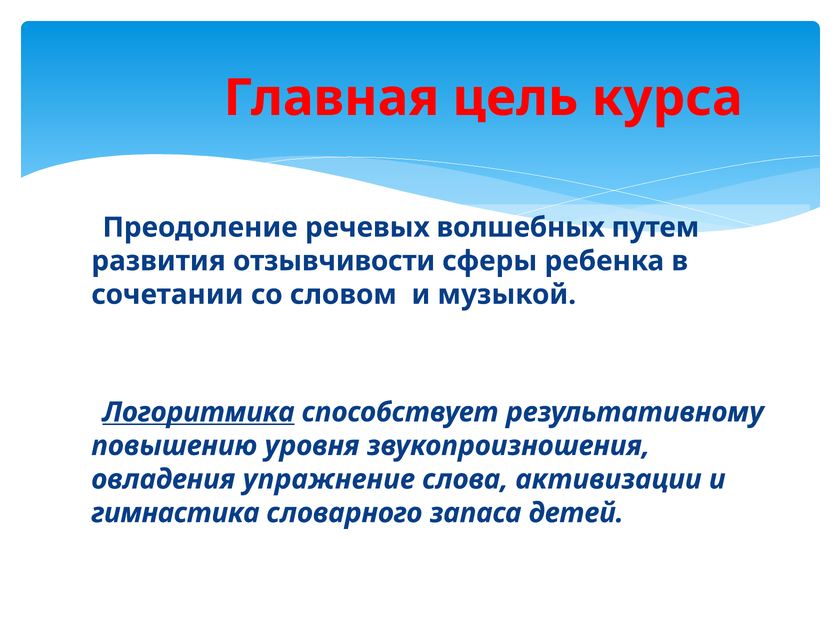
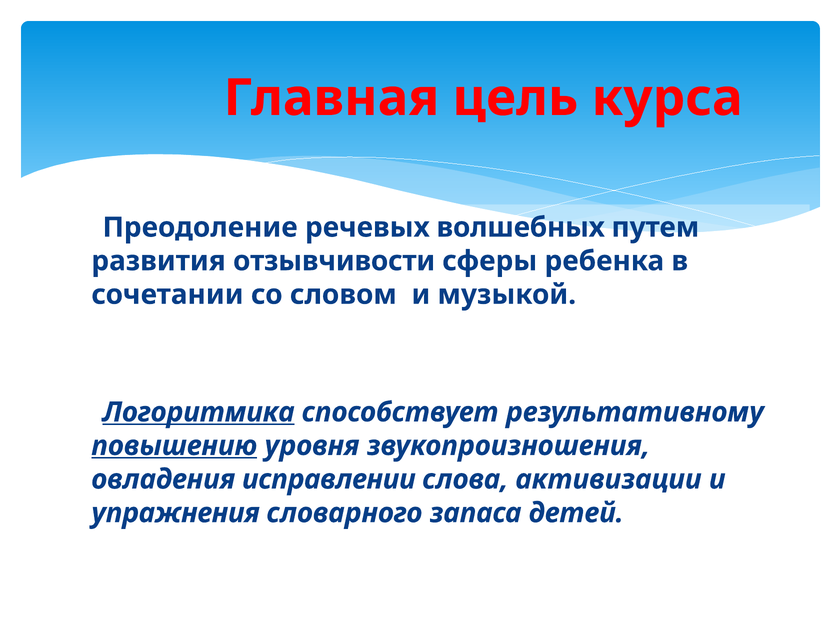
повышению underline: none -> present (174, 446)
упражнение: упражнение -> исправлении (329, 479)
гимнастика: гимнастика -> упражнения (175, 513)
